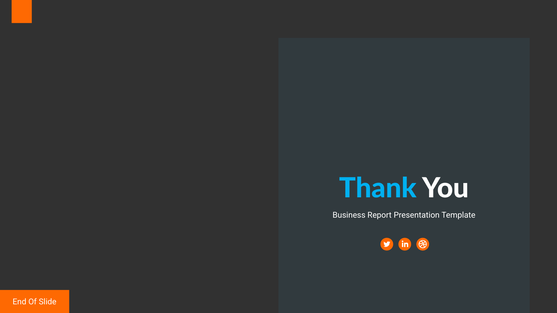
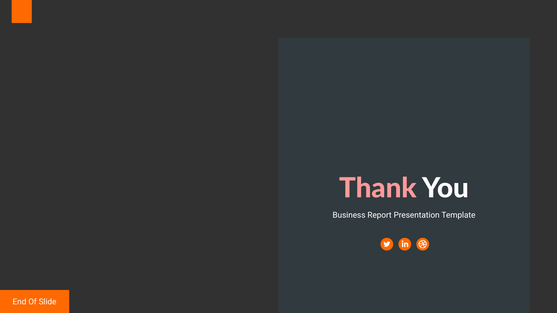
Thank colour: light blue -> pink (378, 189)
